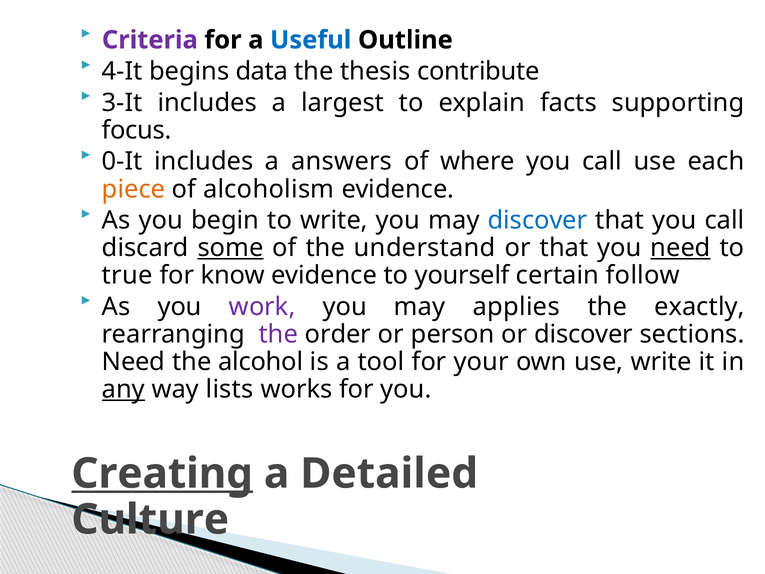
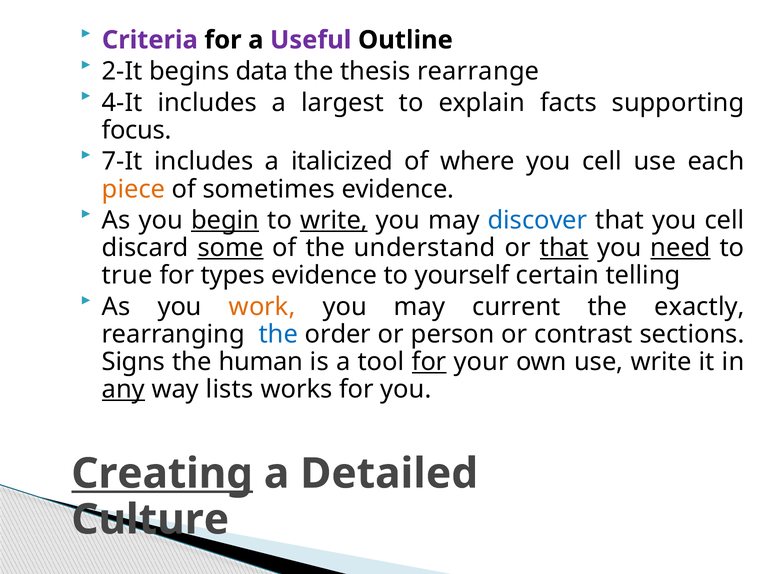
Useful colour: blue -> purple (311, 40)
4-It: 4-It -> 2-It (122, 71)
contribute: contribute -> rearrange (478, 71)
3-It: 3-It -> 4-It (122, 103)
0-It: 0-It -> 7-It (122, 161)
answers: answers -> italicized (342, 161)
where you call: call -> cell (602, 161)
alcoholism: alcoholism -> sometimes (269, 189)
begin underline: none -> present (225, 220)
write underline: none -> present (334, 220)
that you call: call -> cell (725, 220)
that underline: none -> present (564, 248)
know: know -> types (233, 275)
follow: follow -> telling (643, 275)
work colour: purple -> orange (262, 307)
applies: applies -> current (516, 307)
the colour: purple -> blue (278, 334)
or discover: discover -> contrast (584, 334)
Need: Need -> Signs (133, 362)
alcohol: alcohol -> human (261, 362)
for underline: none -> present (429, 362)
